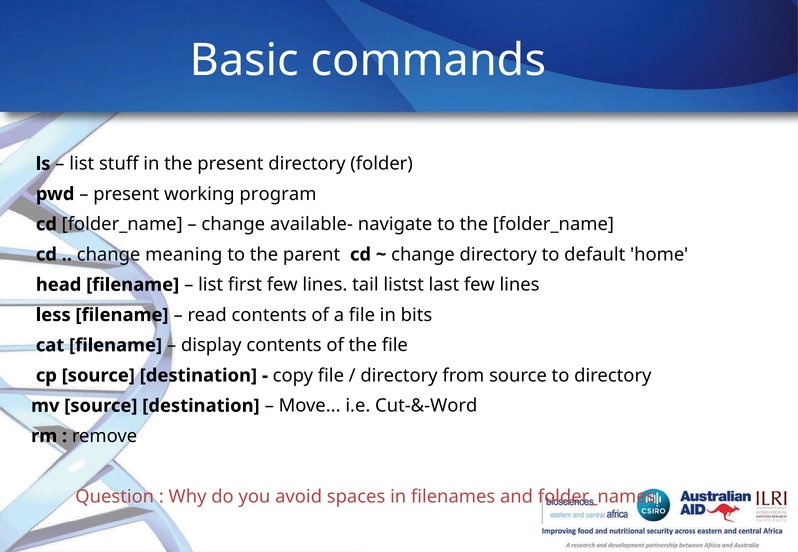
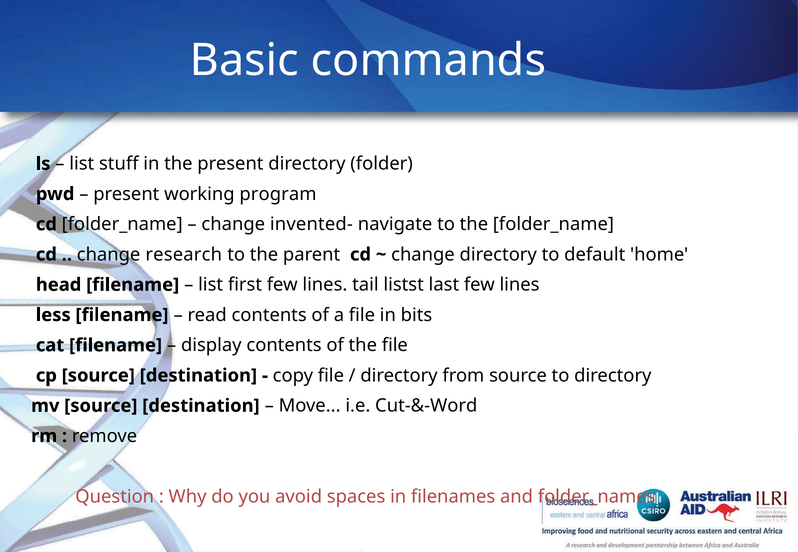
available-: available- -> invented- (311, 224)
meaning: meaning -> research (184, 255)
